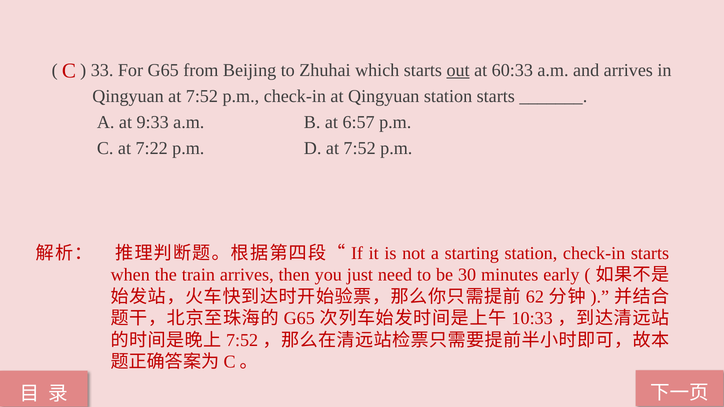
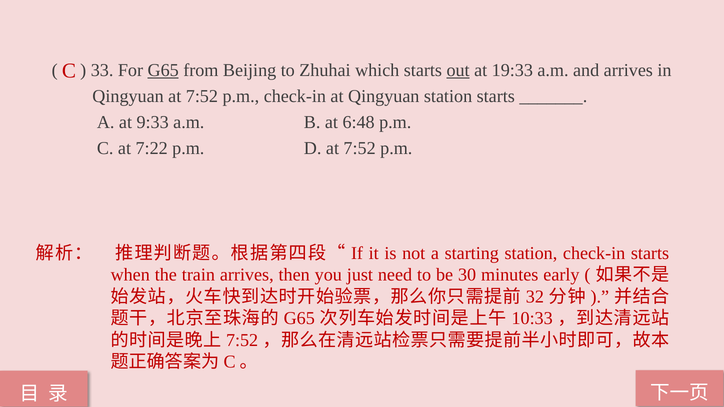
G65 underline: none -> present (163, 70)
60:33: 60:33 -> 19:33 (512, 70)
6:57: 6:57 -> 6:48 (359, 122)
62: 62 -> 32 (535, 297)
